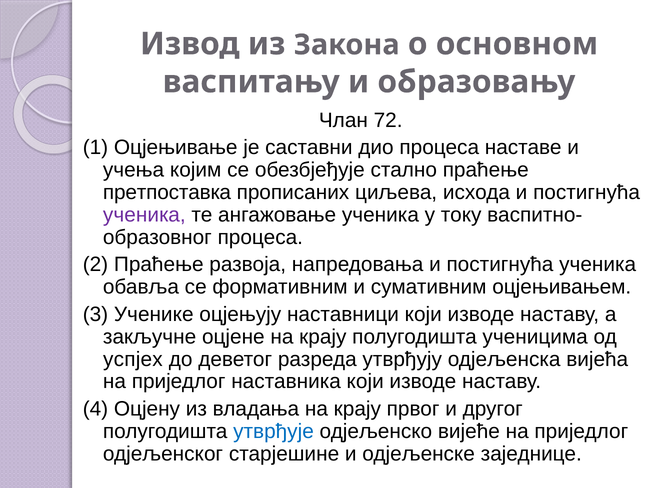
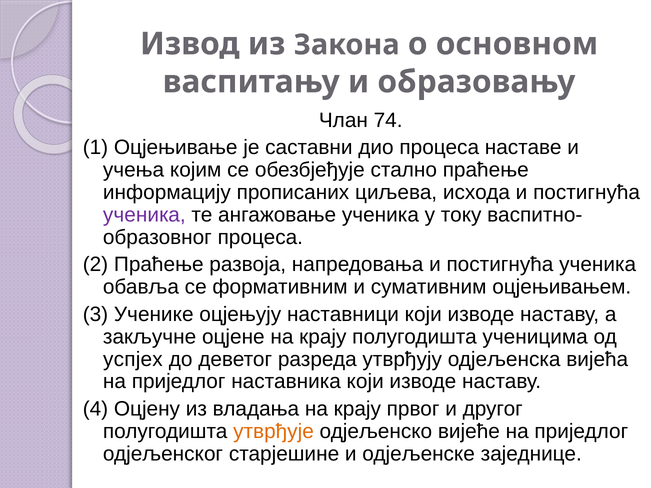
72: 72 -> 74 (388, 120)
претпоставка: претпоставка -> информацију (167, 192)
утврђује colour: blue -> orange (273, 432)
